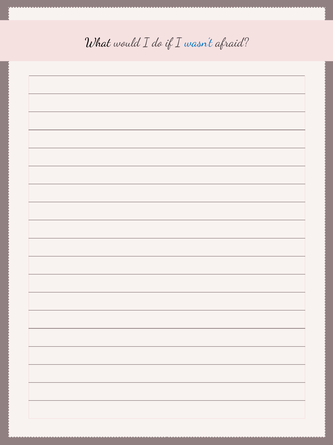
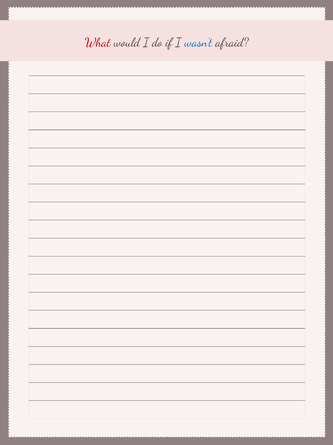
What colour: black -> red (98, 42)
